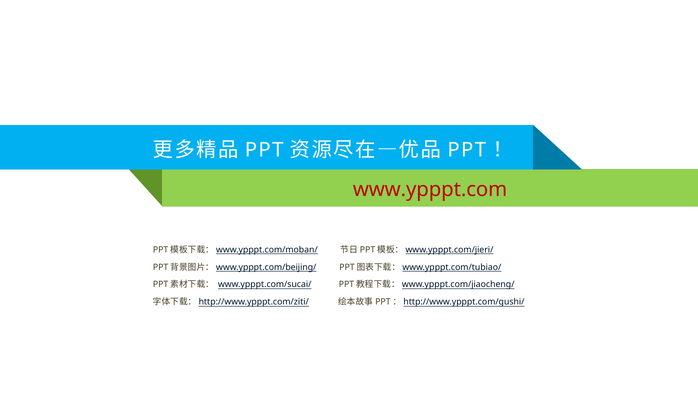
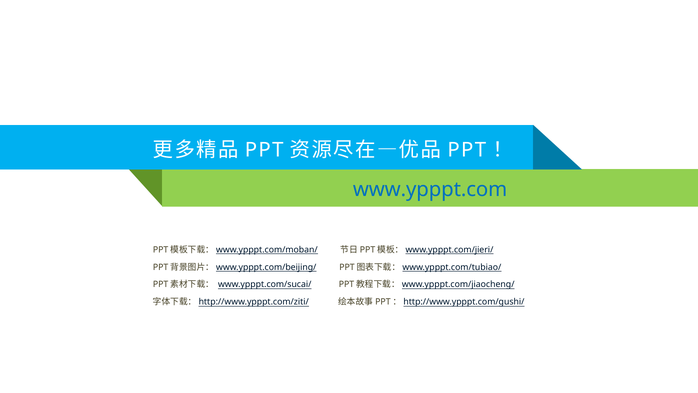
www.ypppt.com colour: red -> blue (430, 189)
